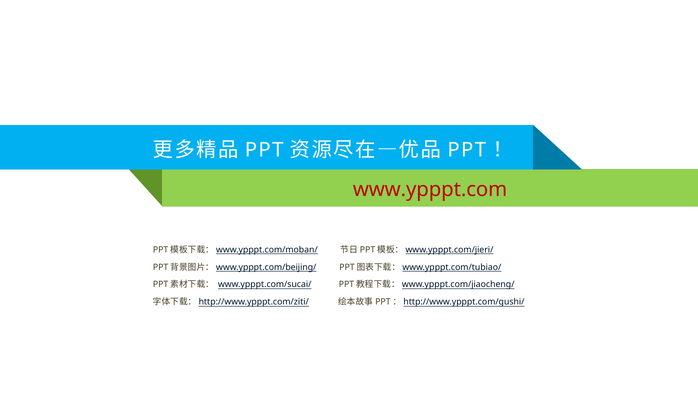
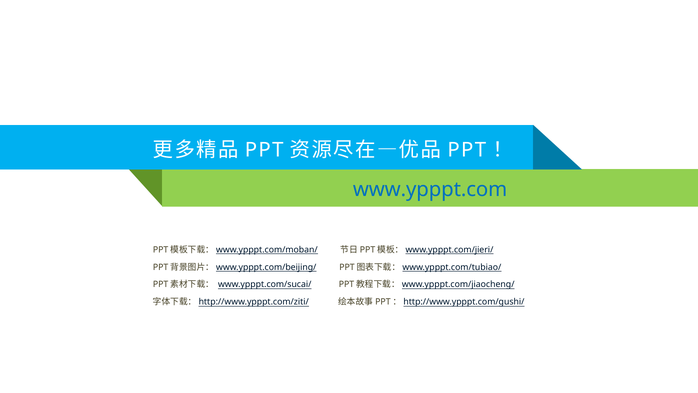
www.ypppt.com colour: red -> blue (430, 189)
